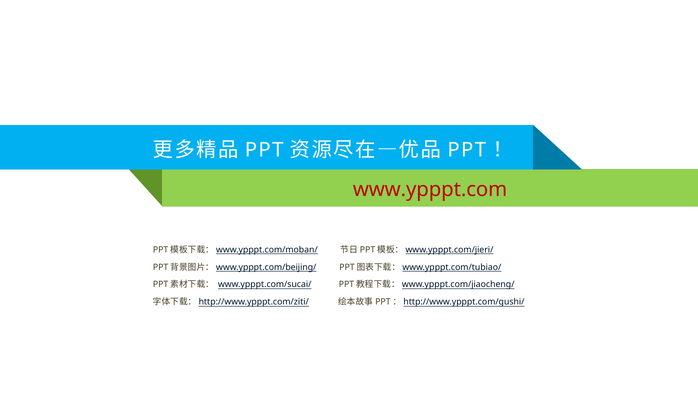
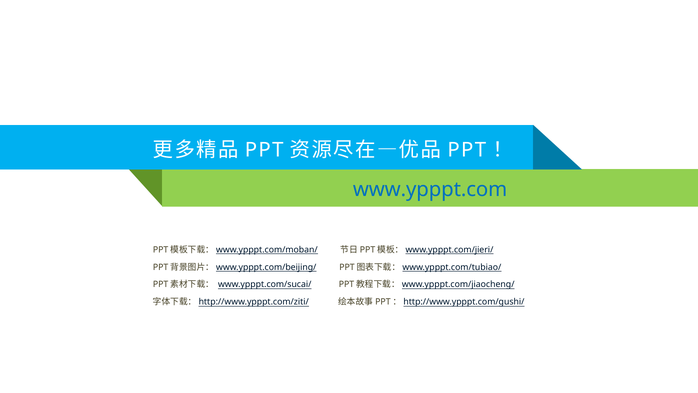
www.ypppt.com colour: red -> blue (430, 189)
